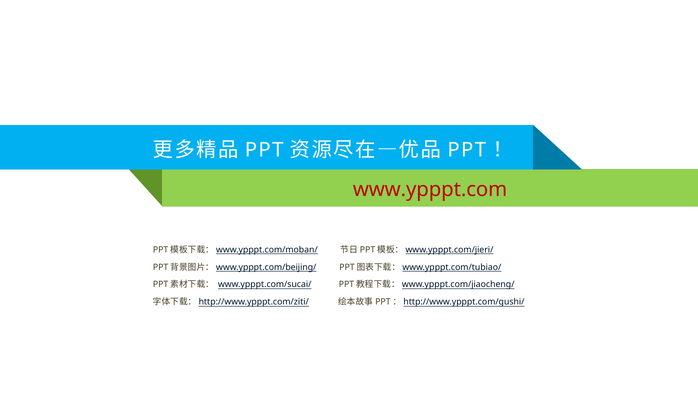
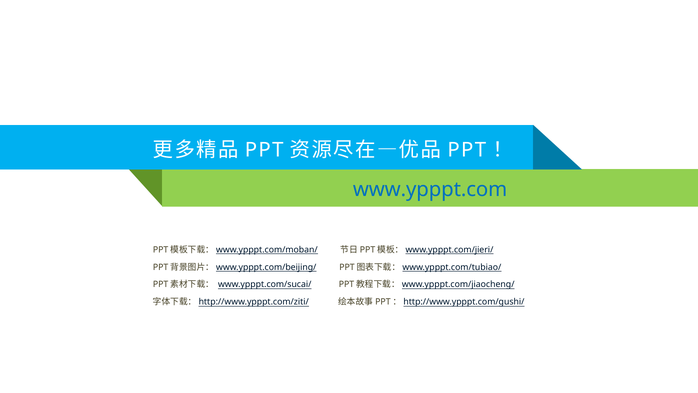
www.ypppt.com colour: red -> blue (430, 189)
